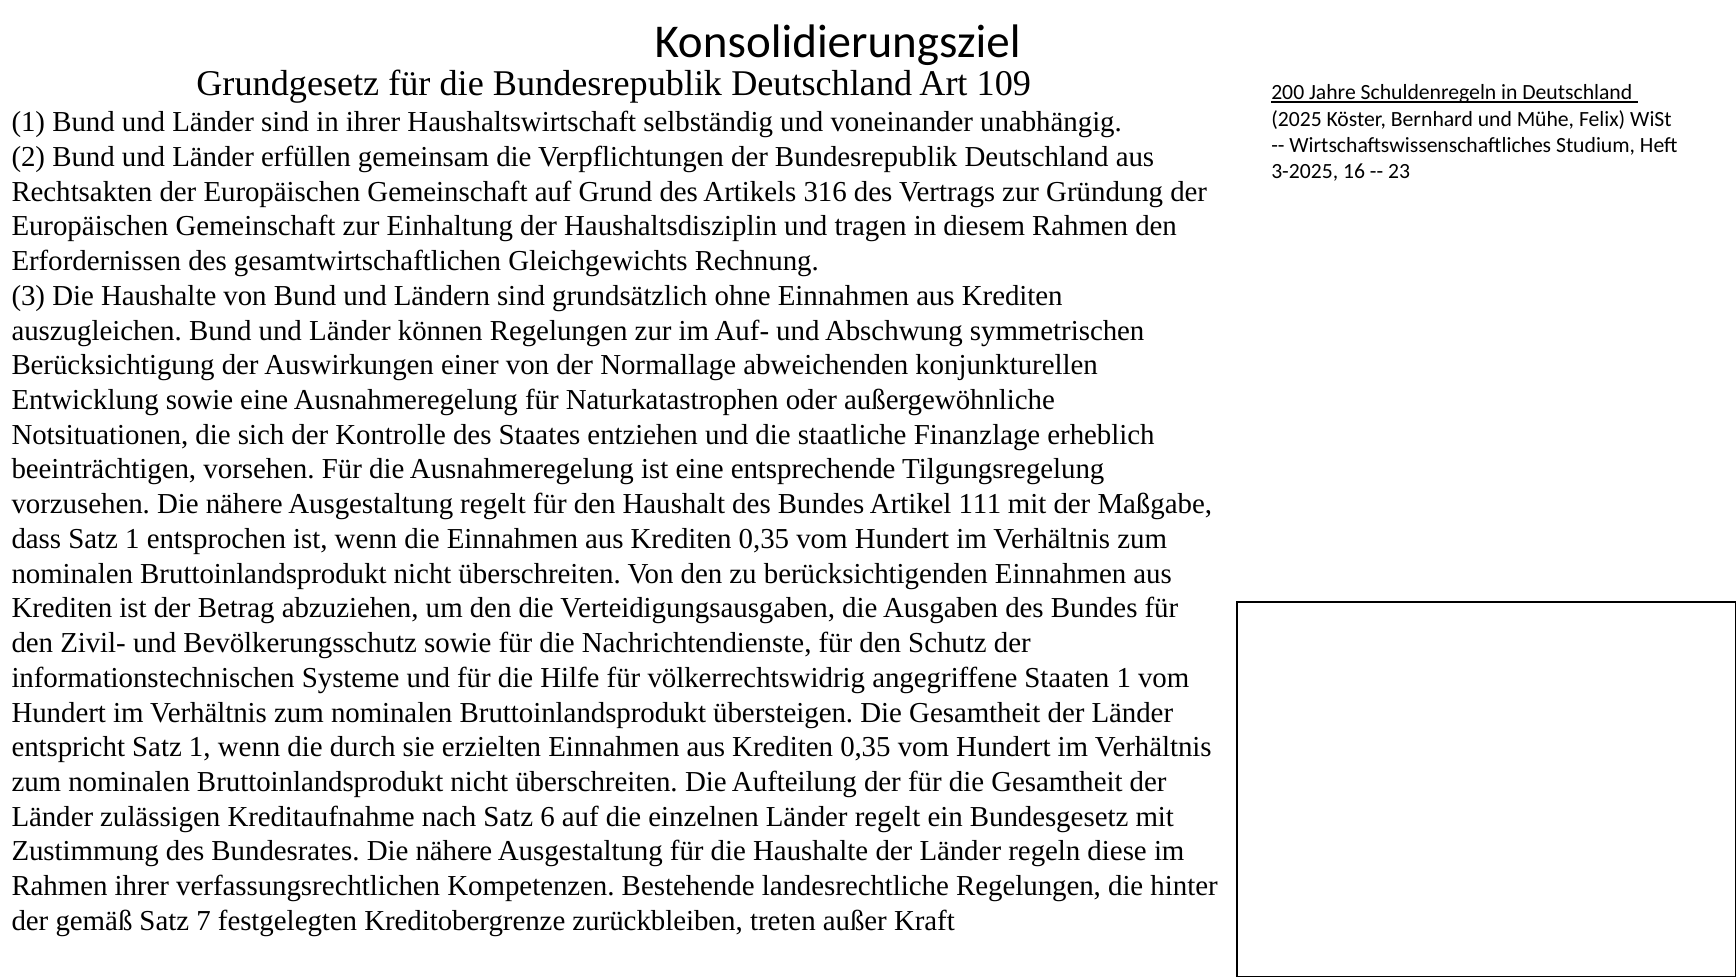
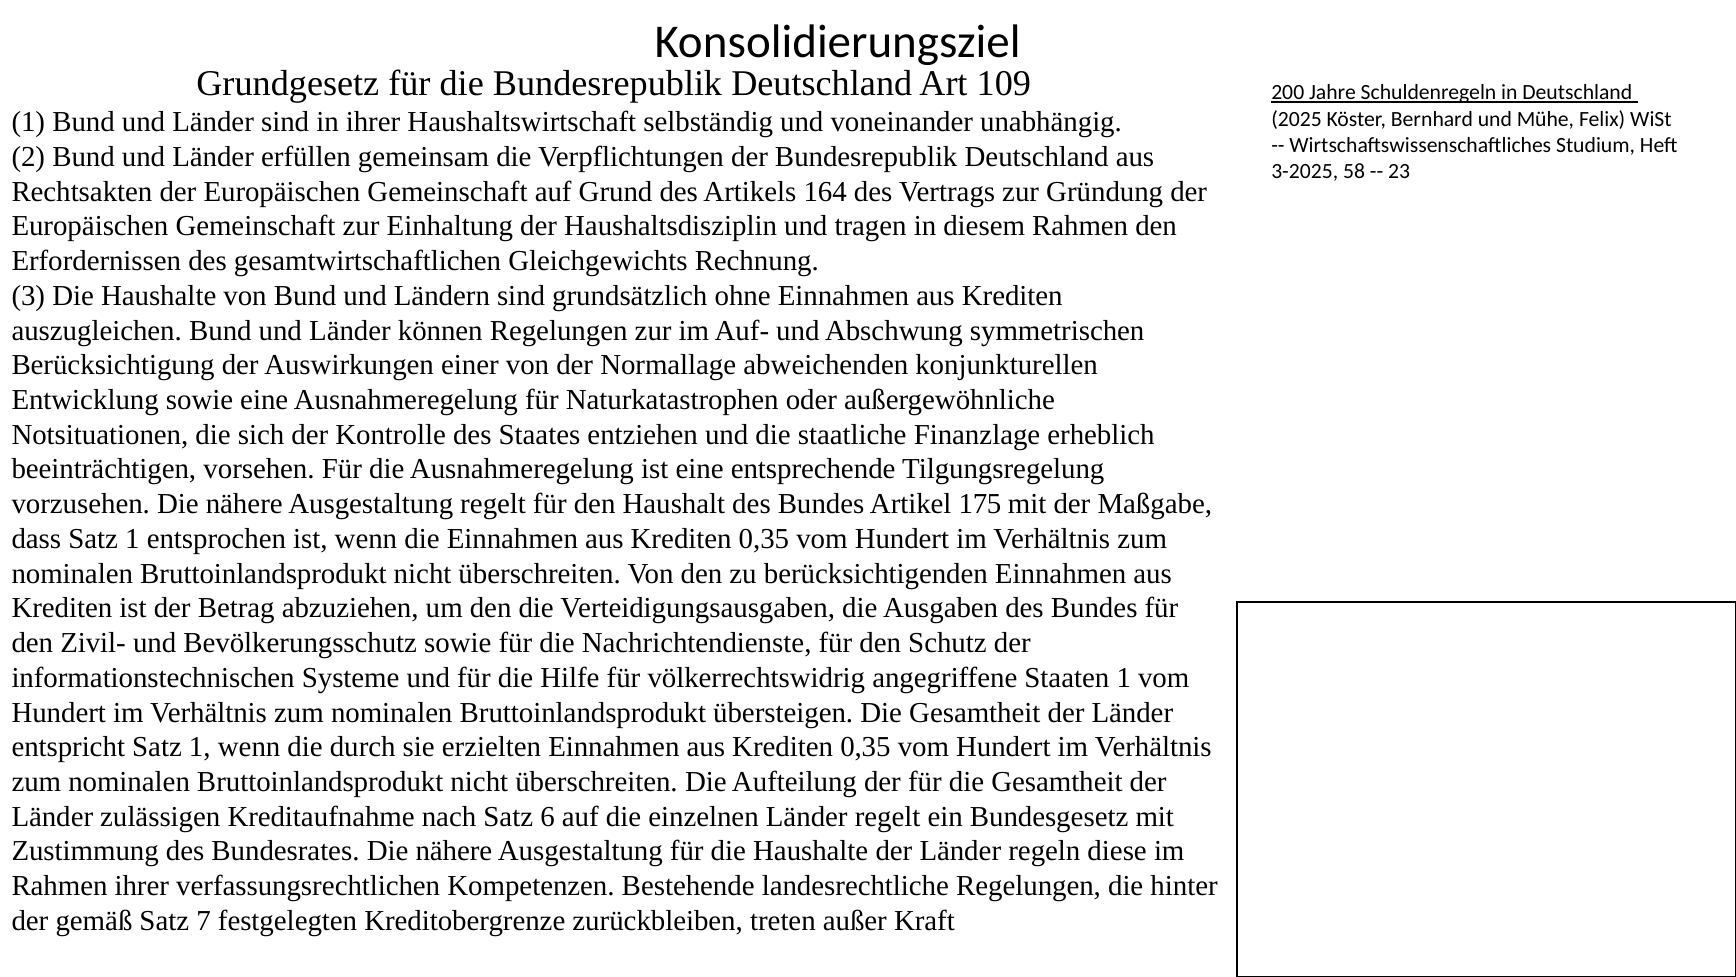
16: 16 -> 58 (1354, 171)
316: 316 -> 164 (825, 192)
111: 111 -> 175 (980, 504)
